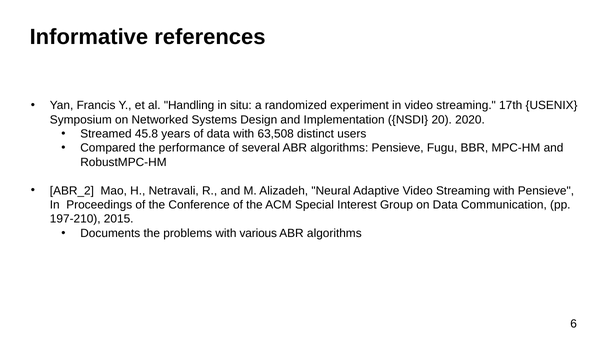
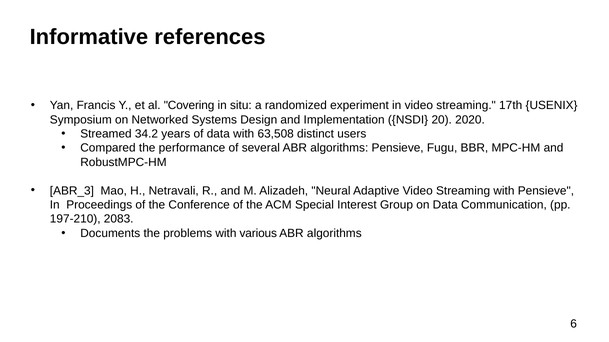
Handling: Handling -> Covering (189, 106)
45.8: 45.8 -> 34.2 (146, 134)
ABR_2: ABR_2 -> ABR_3 (72, 191)
2015: 2015 -> 2083 (119, 219)
